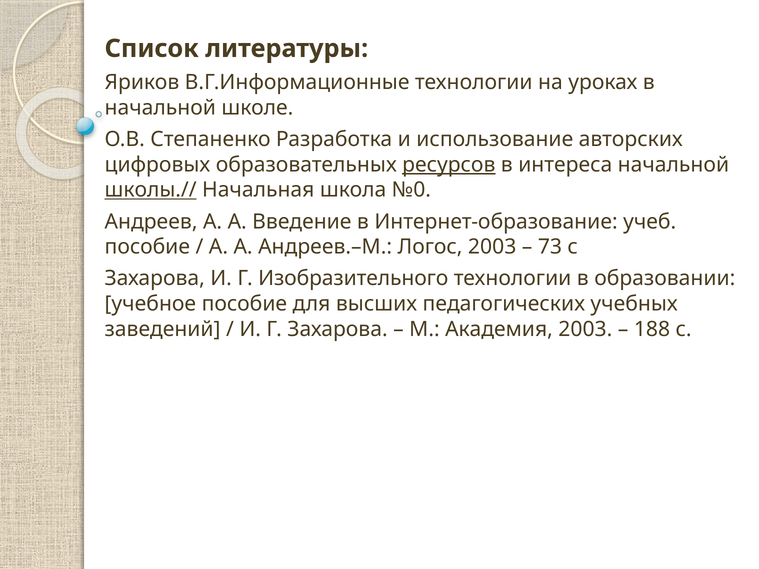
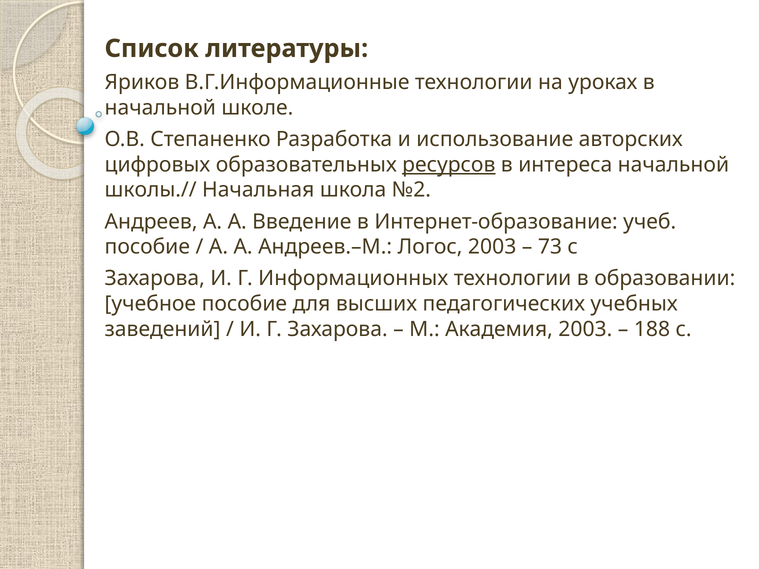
школы.// underline: present -> none (151, 190)
№0: №0 -> №2 (411, 190)
Изобразительного: Изобразительного -> Информационных (353, 279)
